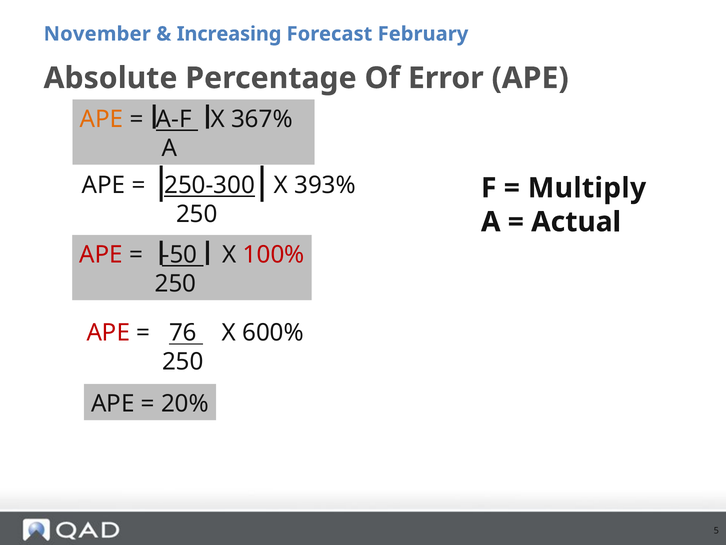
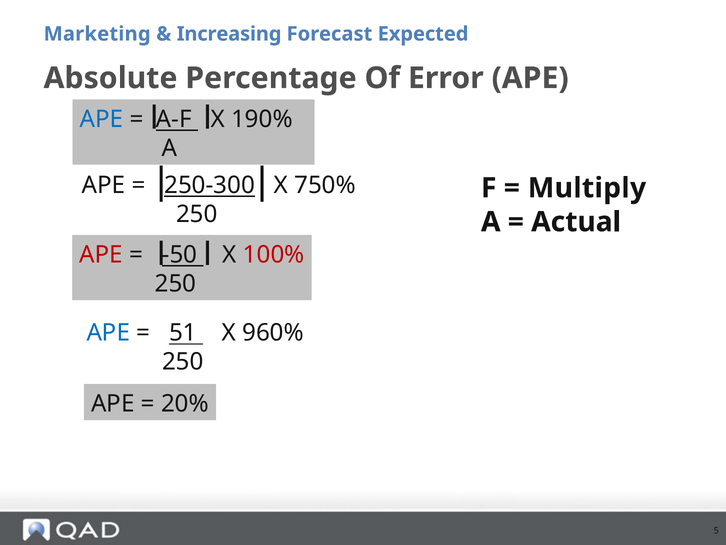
November: November -> Marketing (97, 34)
February: February -> Expected (423, 34)
APE colour: orange -> blue (102, 119)
367%: 367% -> 190% (262, 119)
393%: 393% -> 750% (325, 185)
APE colour: red -> blue (108, 333)
76: 76 -> 51 (183, 333)
600%: 600% -> 960% (273, 333)
